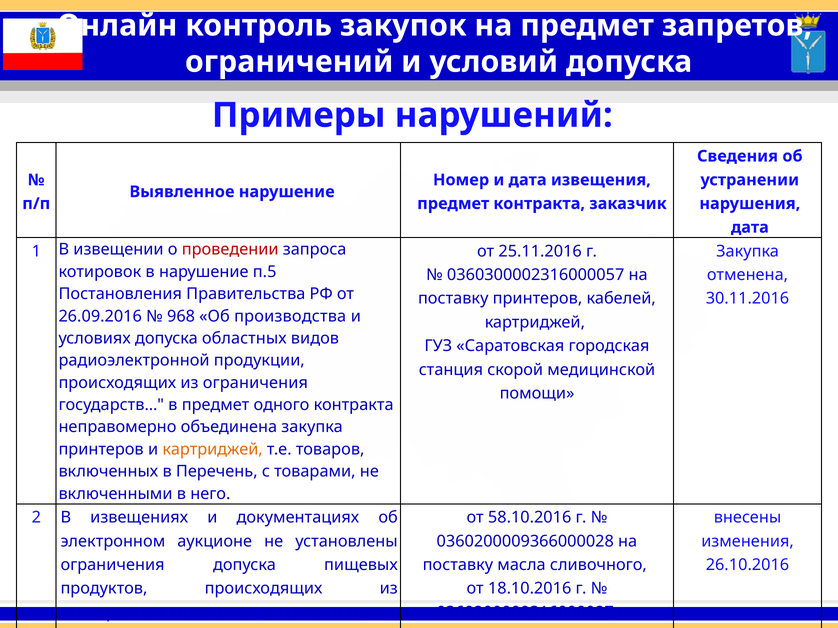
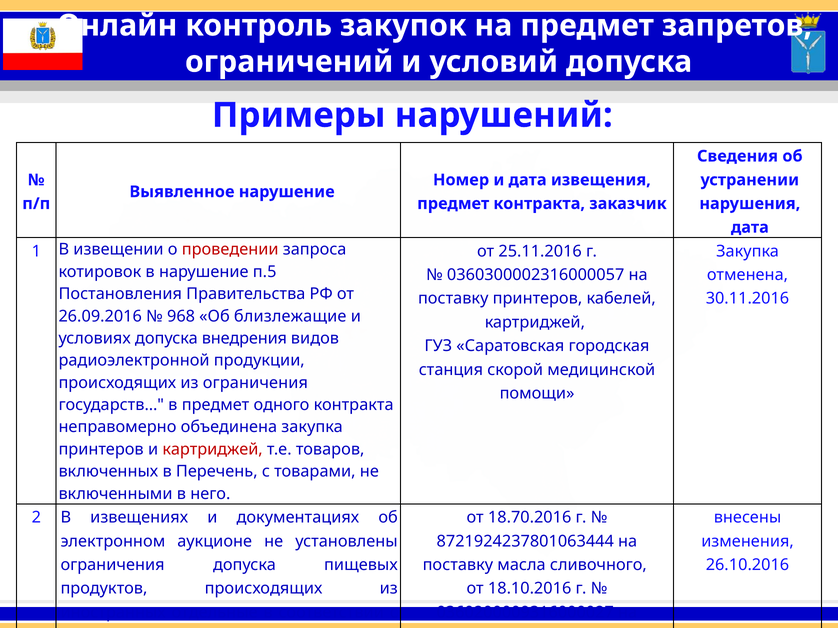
производства: производства -> близлежащие (290, 316)
областных: областных -> внедрения (244, 339)
картриджей colour: orange -> red (213, 450)
58.10.2016: 58.10.2016 -> 18.70.2016 (530, 518)
0360200009366000028: 0360200009366000028 -> 8721924237801063444 (525, 542)
